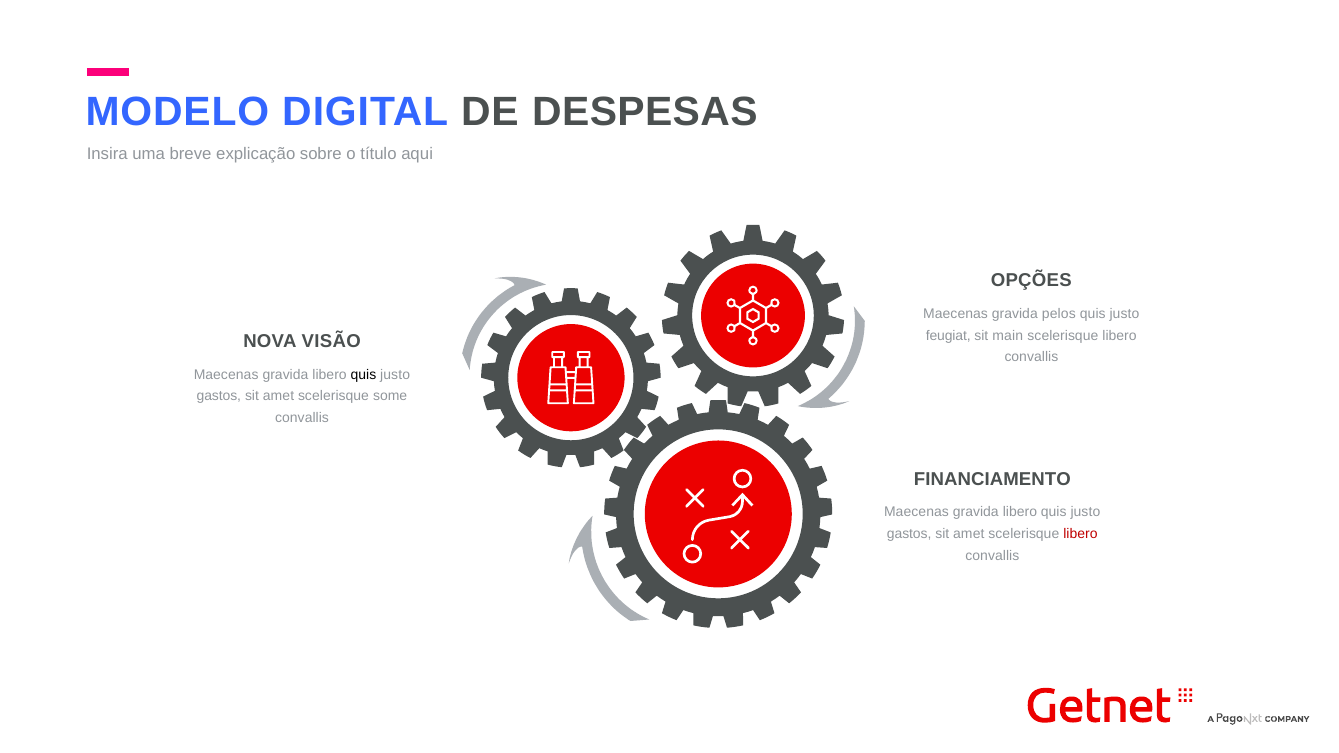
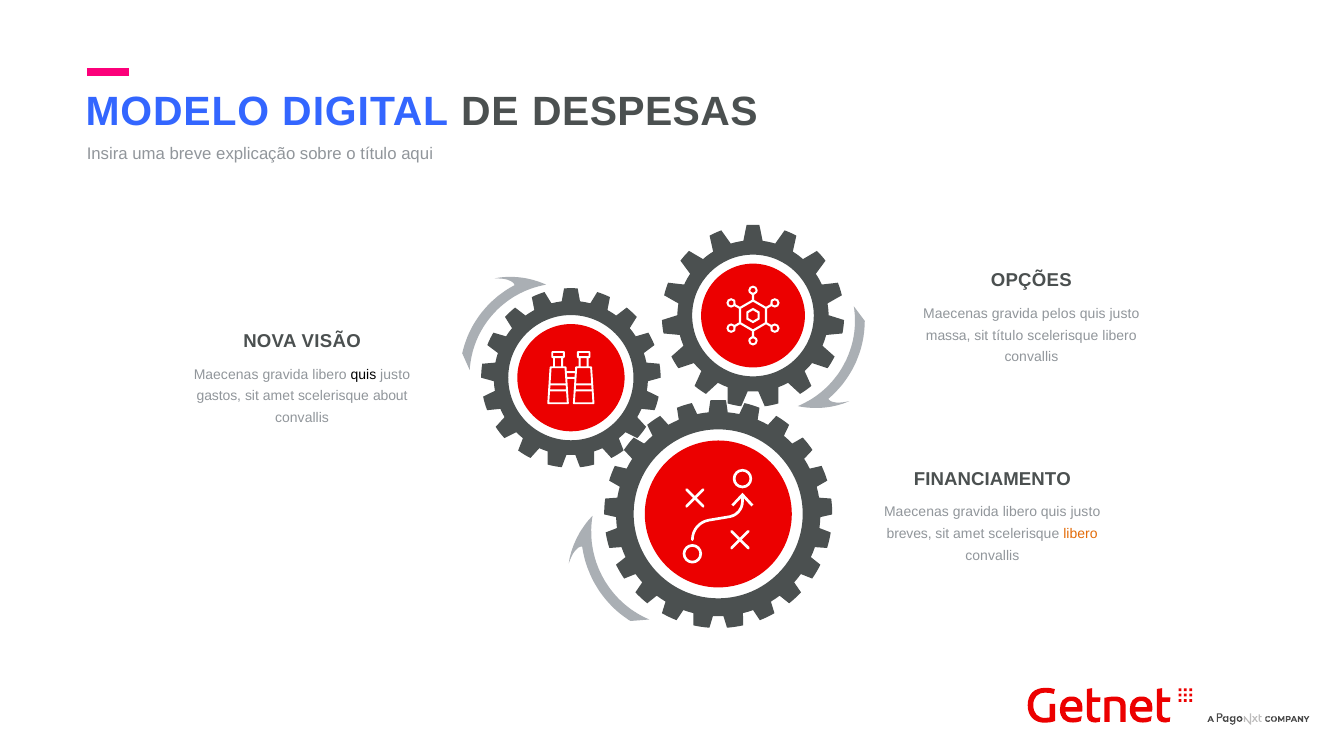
feugiat: feugiat -> massa (948, 336)
sit main: main -> título (1008, 336)
some: some -> about (390, 396)
gastos: gastos -> breves (909, 534)
libero colour: red -> orange (1080, 534)
